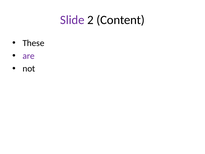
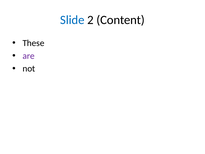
Slide colour: purple -> blue (72, 20)
